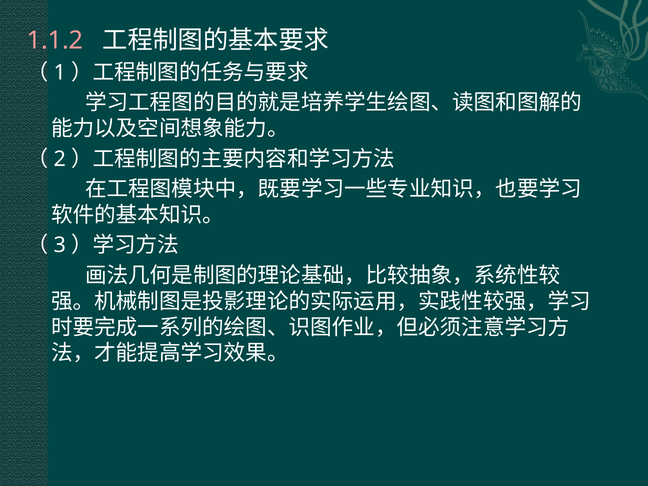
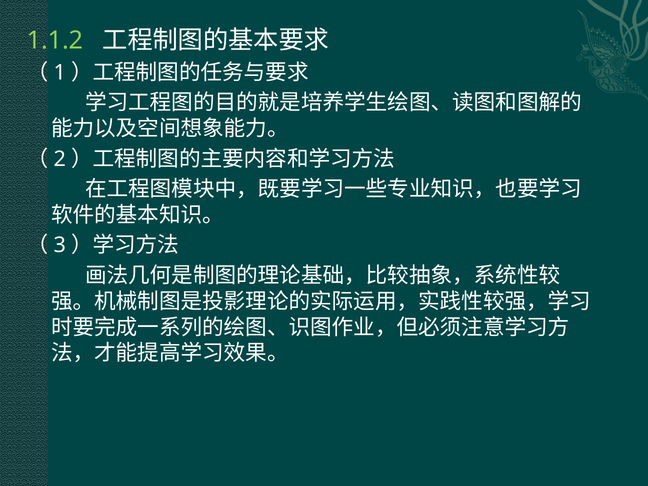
1.1.2 colour: pink -> light green (55, 40)
